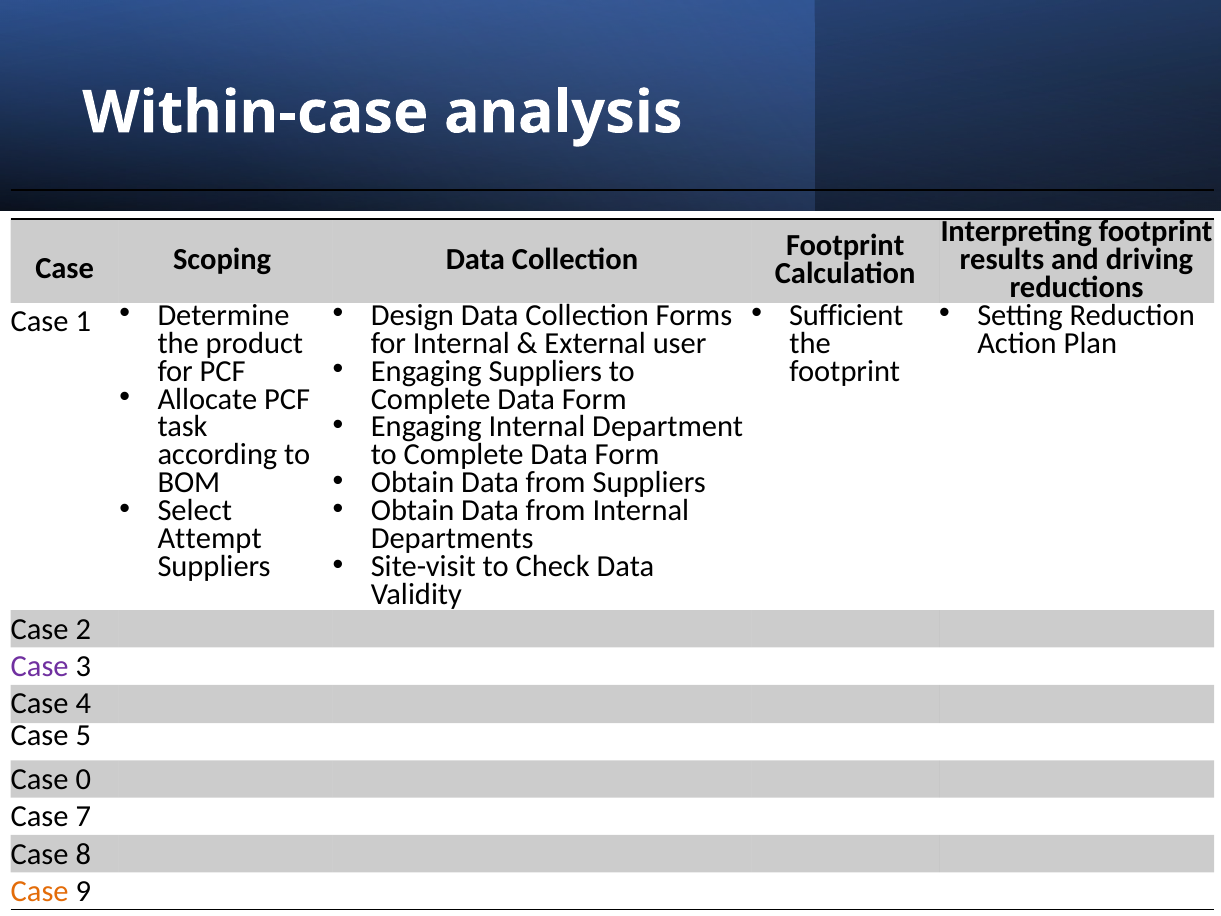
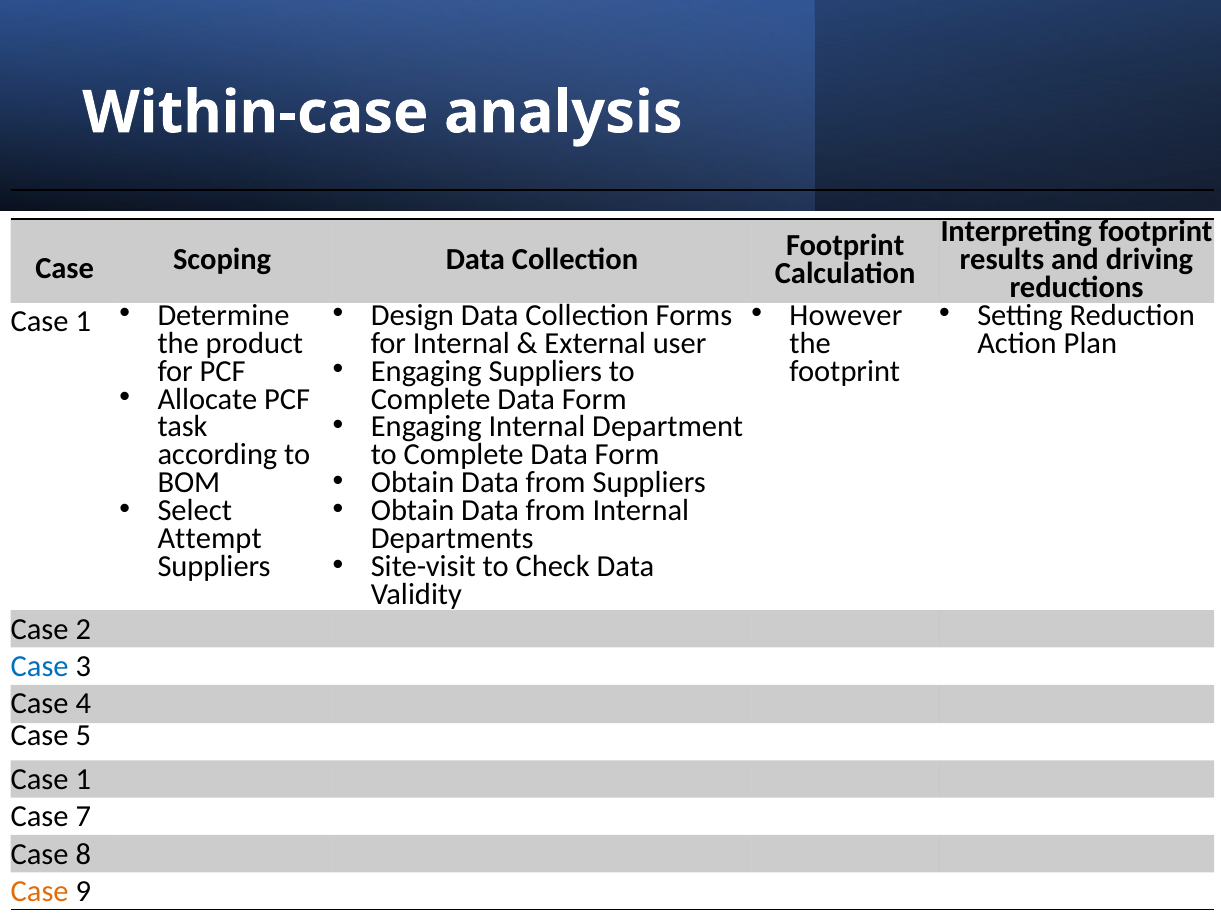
Sufficient: Sufficient -> However (846, 315)
Case colour: purple -> blue (40, 666)
0: 0 -> 1 (83, 779)
